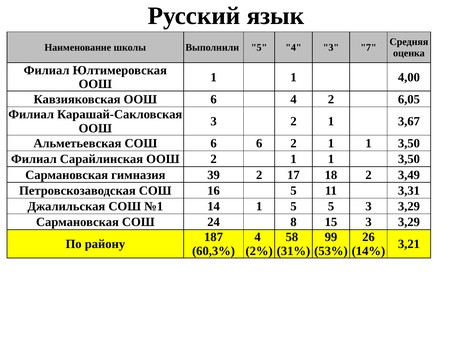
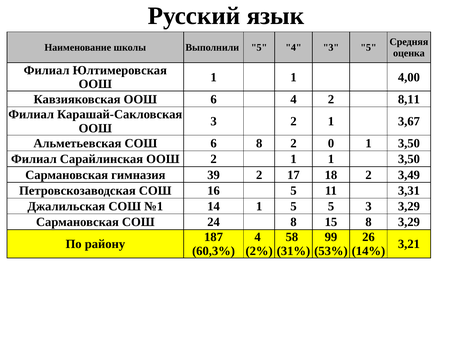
3 7: 7 -> 5 (368, 48)
6,05: 6,05 -> 8,11 (409, 99)
6 6: 6 -> 8 (259, 143)
1: 1 -> 0 (331, 143)
15 3: 3 -> 8 (368, 222)
